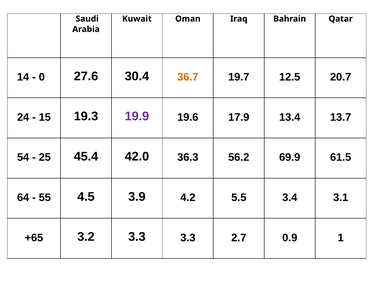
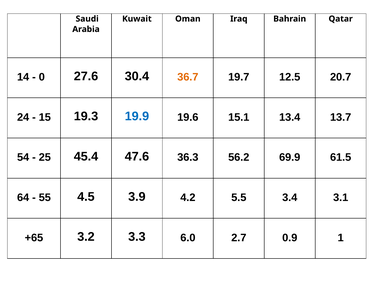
19.9 colour: purple -> blue (137, 116)
17.9: 17.9 -> 15.1 (239, 117)
42.0: 42.0 -> 47.6 (137, 157)
3.3 3.3: 3.3 -> 6.0 (188, 238)
